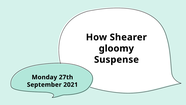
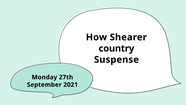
gloomy: gloomy -> country (116, 48)
